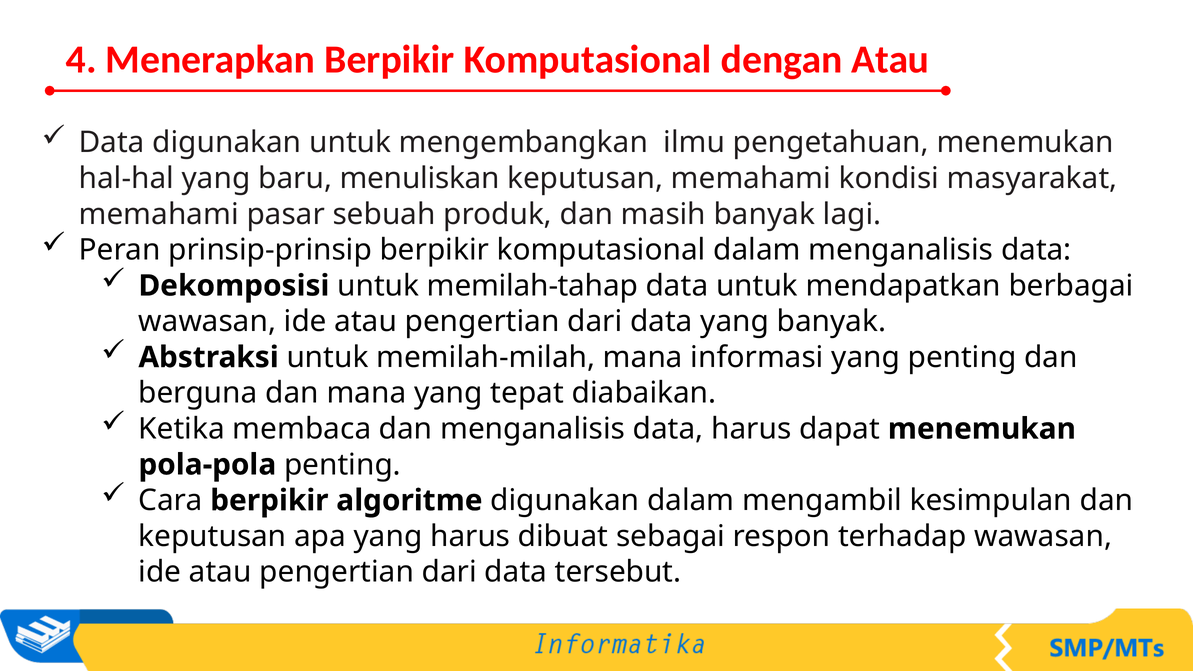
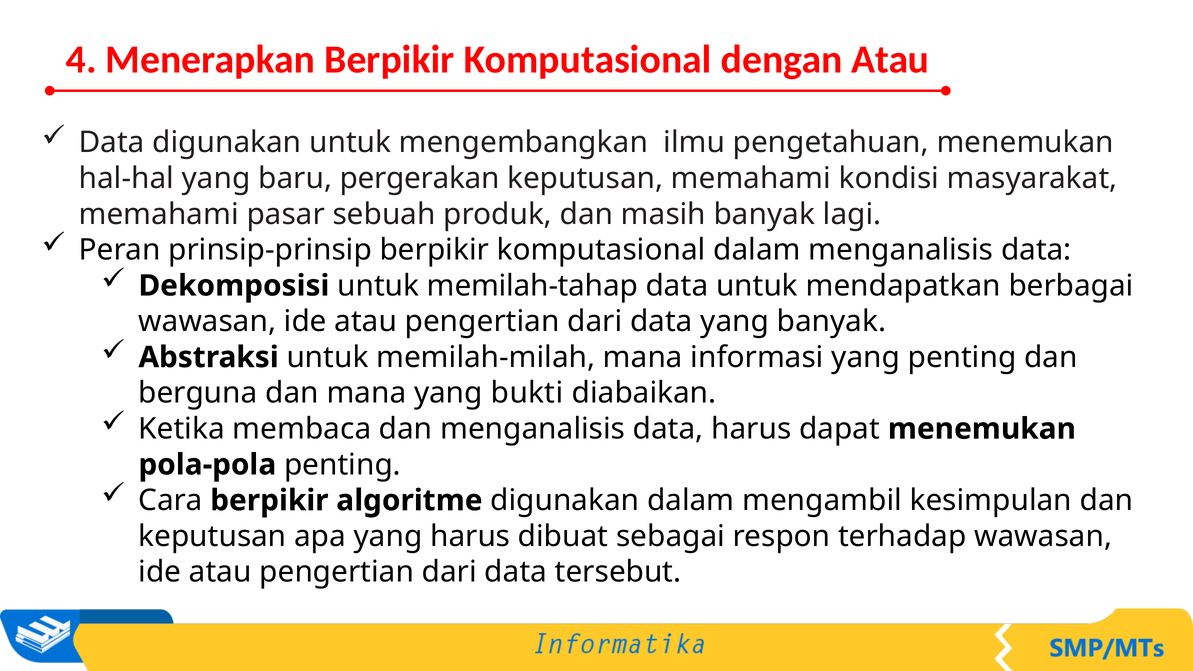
menuliskan: menuliskan -> pergerakan (420, 178)
tepat: tepat -> bukti (527, 393)
